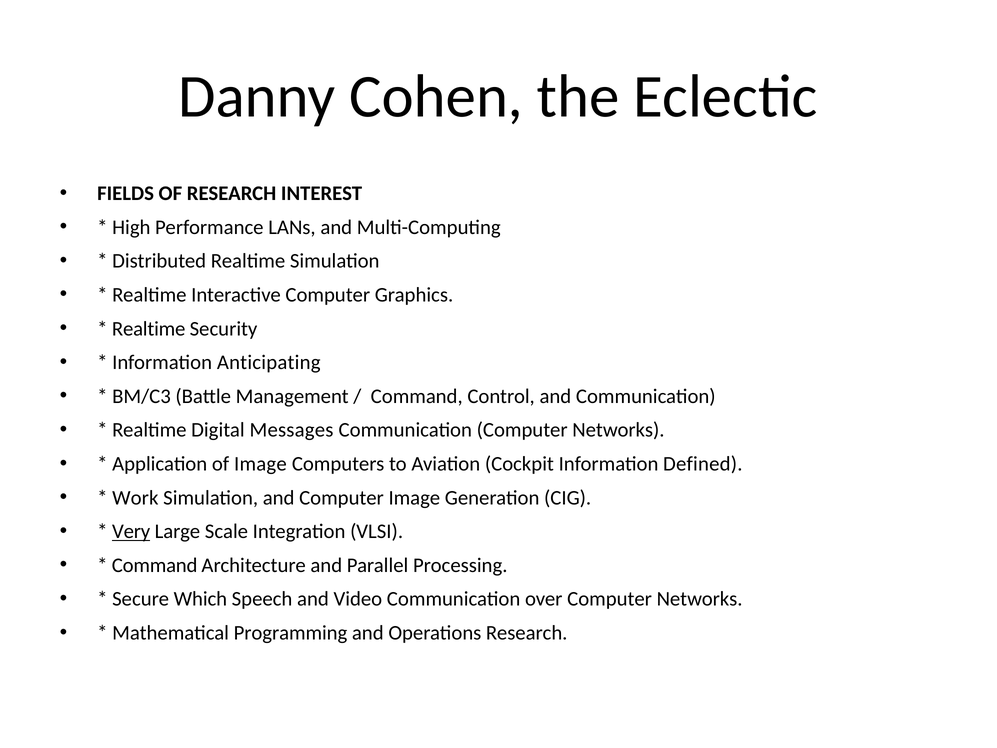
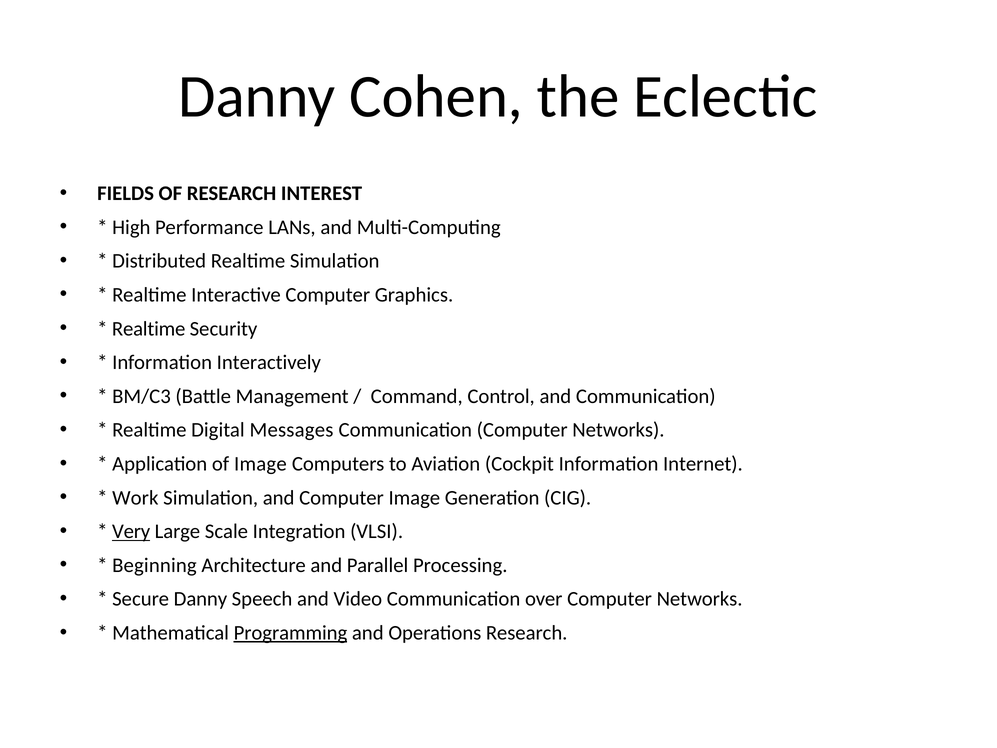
Anticipating: Anticipating -> Interactively (269, 362)
Defined: Defined -> Internet (703, 464)
Command: Command -> Beginning (154, 565)
Secure Which: Which -> Danny (200, 599)
Programming underline: none -> present (290, 633)
